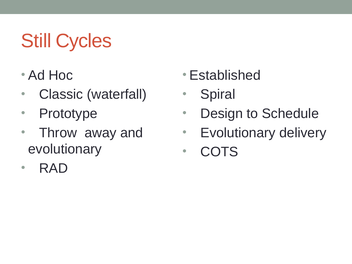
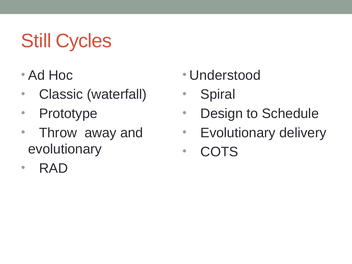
Established: Established -> Understood (225, 75)
